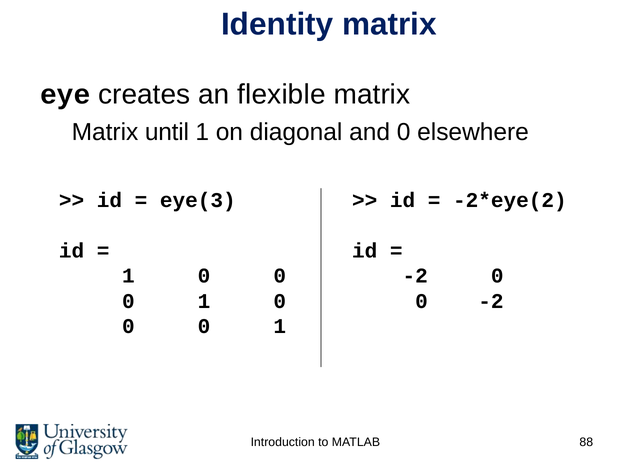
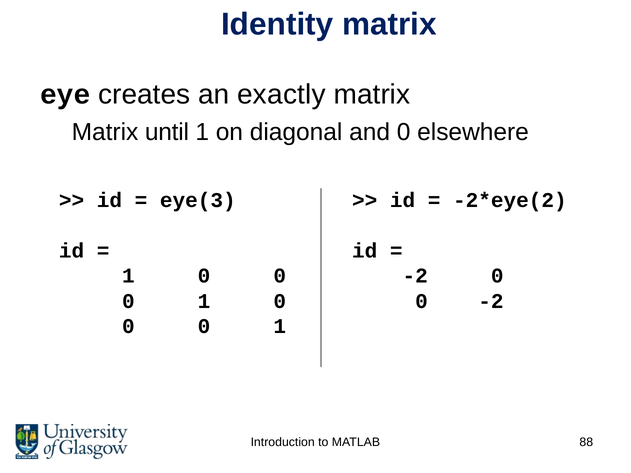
flexible: flexible -> exactly (281, 95)
